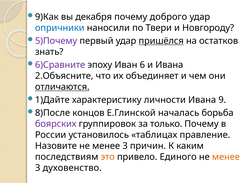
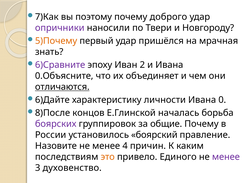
9)Как: 9)Как -> 7)Как (47, 17)
декабря: декабря -> поэтому (94, 17)
опричники colour: blue -> purple (60, 28)
5)Почему colour: purple -> orange (56, 41)
пришёлся underline: present -> none (161, 41)
остатков: остатков -> мрачная (219, 41)
6: 6 -> 2 (142, 65)
2.Объясните: 2.Объясните -> 0.Объясните (64, 76)
1)Дайте: 1)Дайте -> 6)Дайте (52, 100)
9: 9 -> 0 (222, 100)
только: только -> общие (166, 124)
таблицах: таблицах -> боярский (154, 135)
Назовите не менее 3: 3 -> 4 (125, 146)
менее colour: orange -> purple (226, 157)
